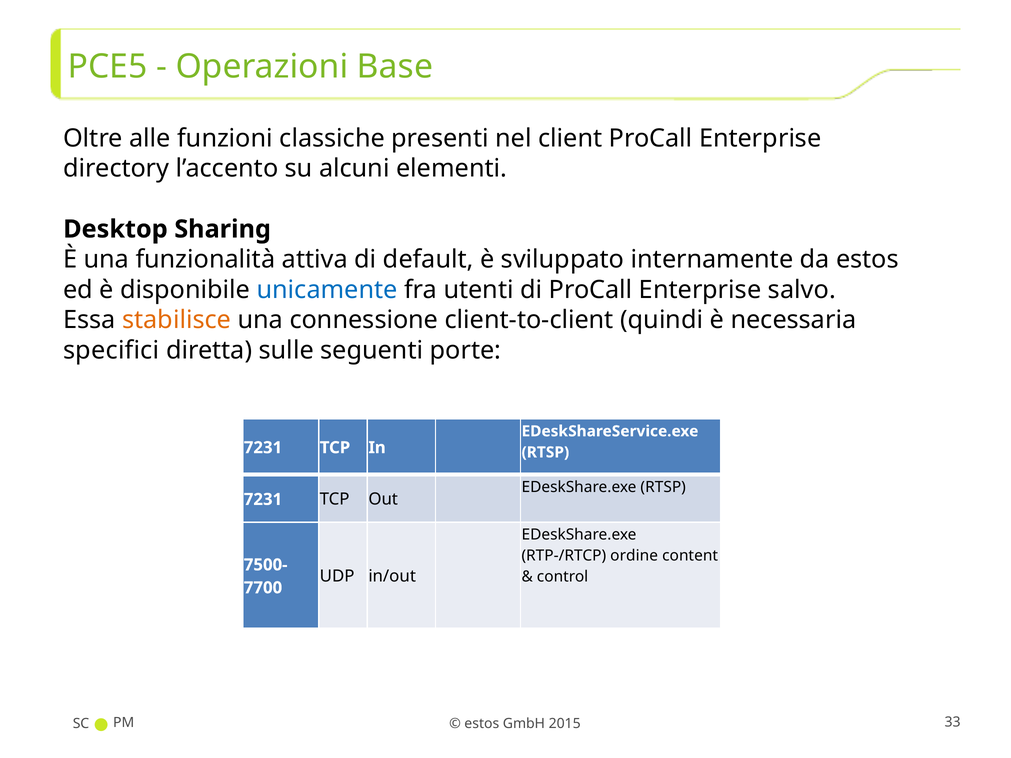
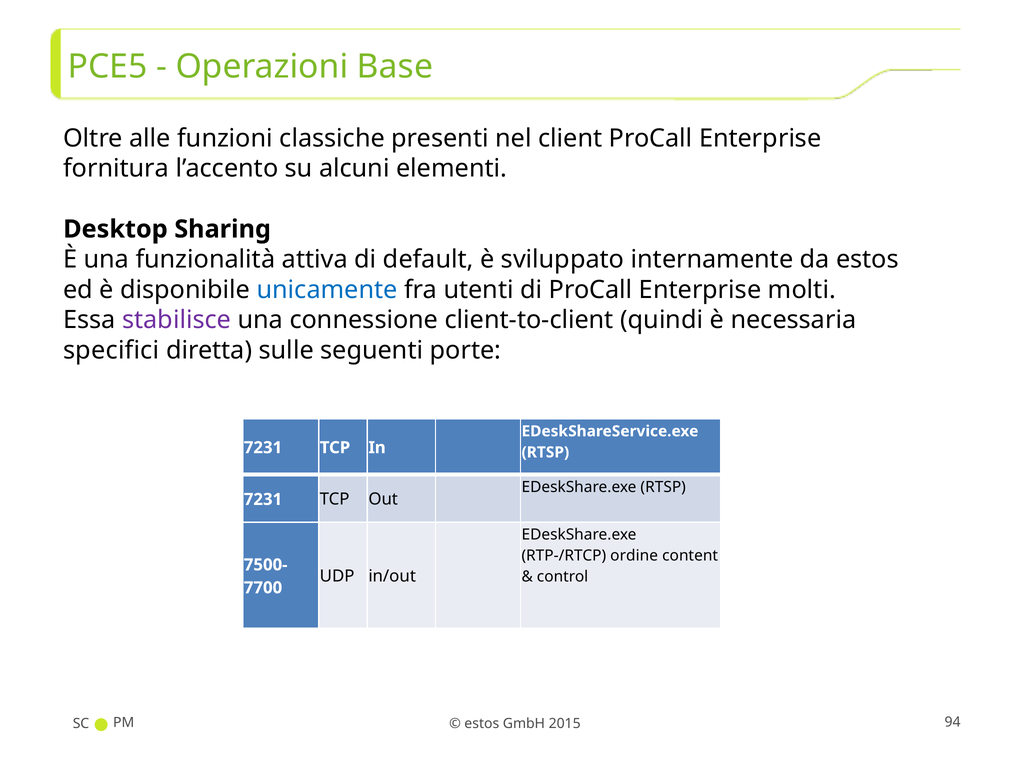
directory: directory -> fornitura (116, 169)
salvo: salvo -> molti (802, 290)
stabilisce colour: orange -> purple (177, 320)
33: 33 -> 94 (953, 722)
